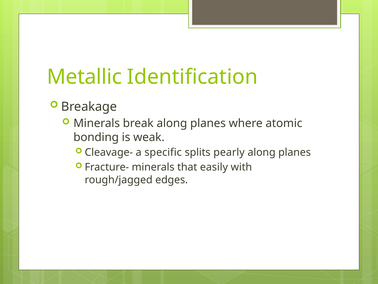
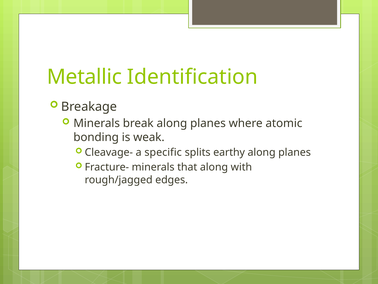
pearly: pearly -> earthy (229, 152)
that easily: easily -> along (214, 167)
